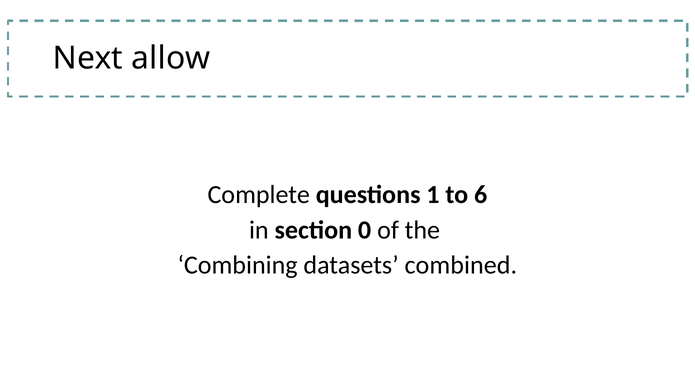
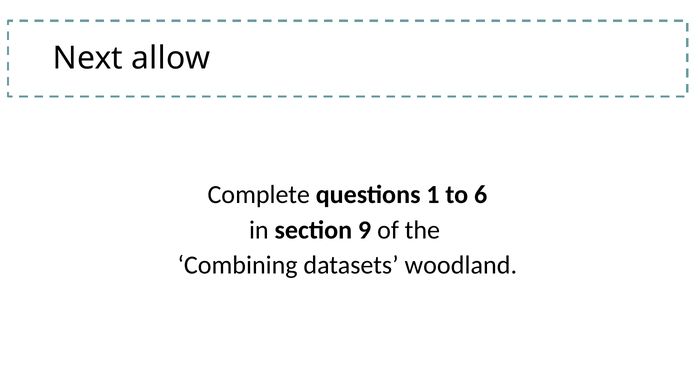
0: 0 -> 9 (365, 230)
combined: combined -> woodland (461, 265)
